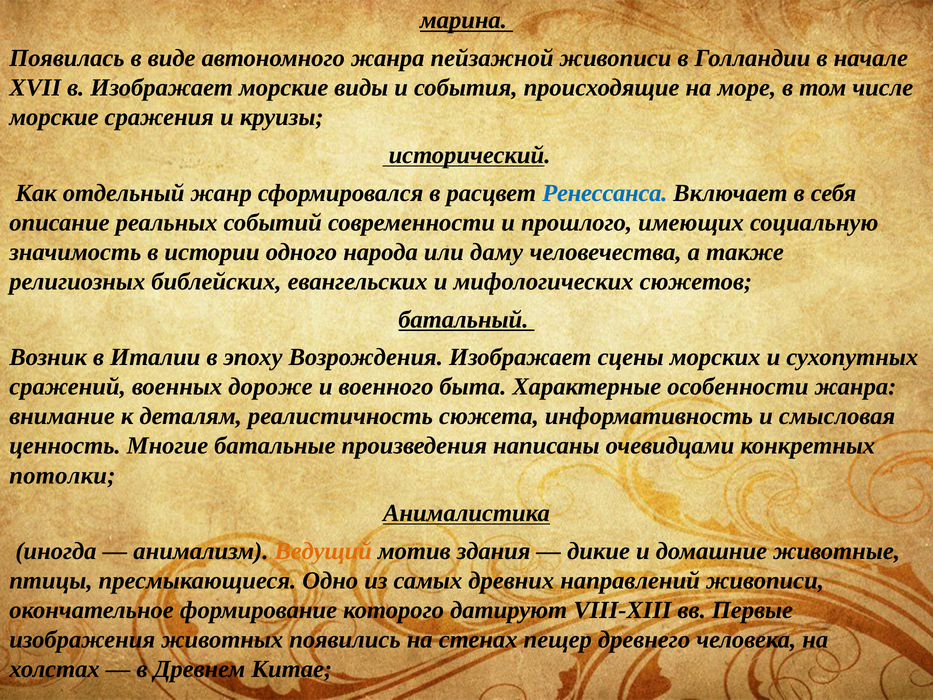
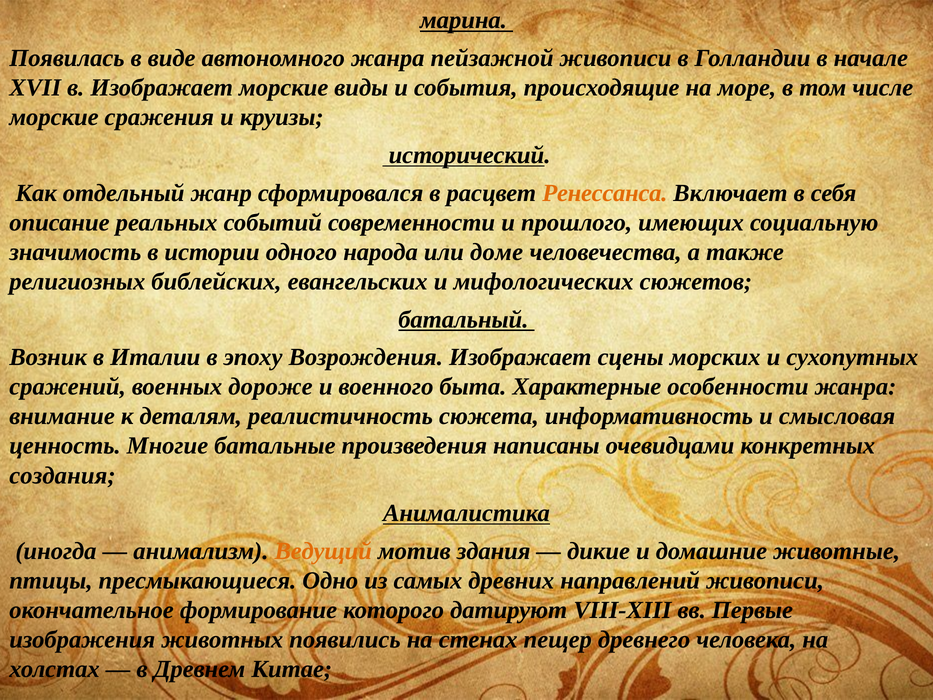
Ренессанса colour: blue -> orange (605, 193)
даму: даму -> доме (497, 252)
потолки: потолки -> создания (62, 475)
